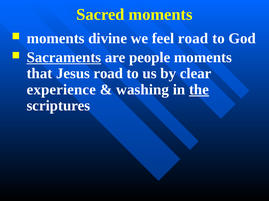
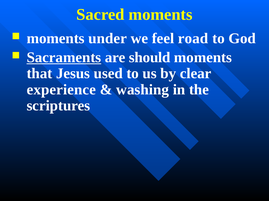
divine: divine -> under (108, 38)
people: people -> should (150, 58)
Jesus road: road -> used (108, 74)
the underline: present -> none (199, 90)
